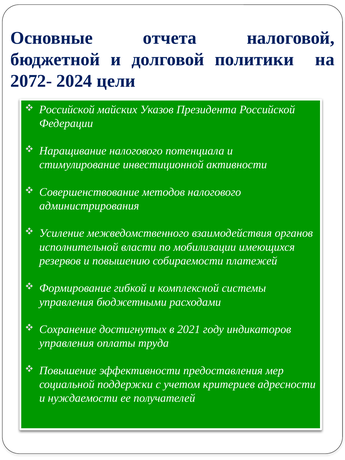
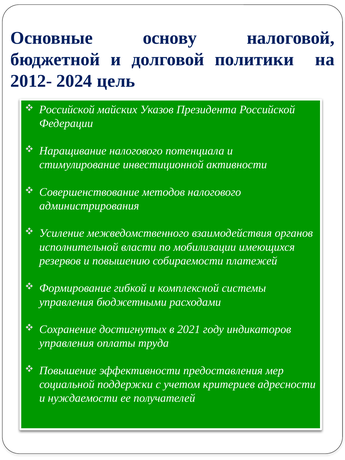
отчета: отчета -> основу (170, 38)
2072-: 2072- -> 2012- (31, 81)
цели: цели -> цель (116, 81)
